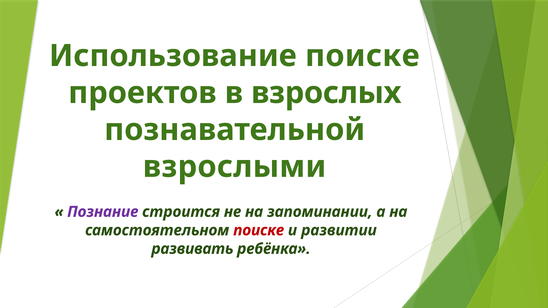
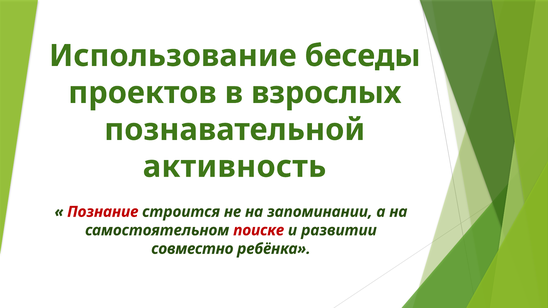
Использование поиске: поиске -> беседы (363, 56)
взрослыми: взрослыми -> активность (235, 167)
Познание colour: purple -> red (103, 212)
развивать: развивать -> совместно (192, 249)
